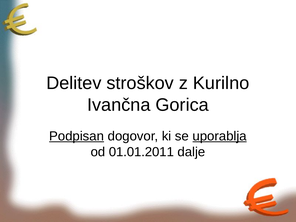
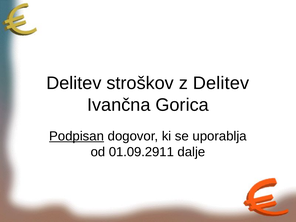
z Kurilno: Kurilno -> Delitev (221, 83)
uporablja underline: present -> none (220, 136)
01.01.2011: 01.01.2011 -> 01.09.2911 (141, 152)
